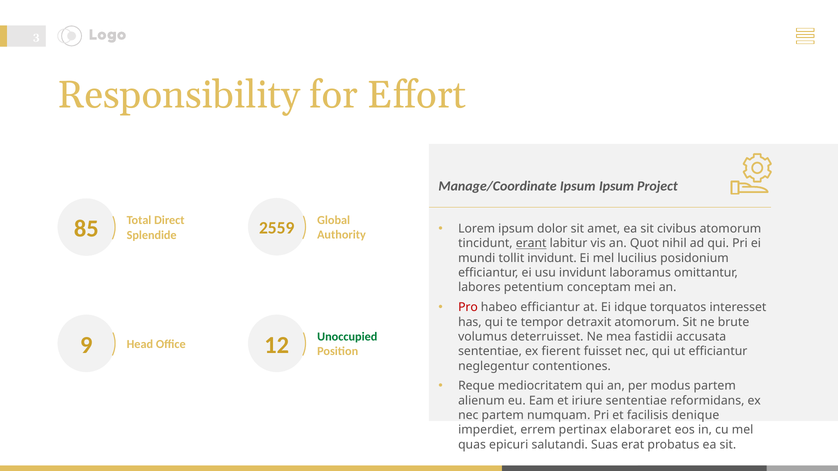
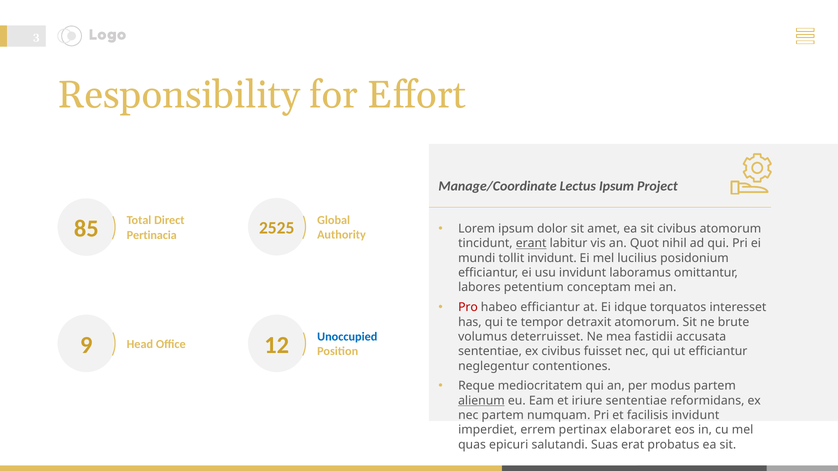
Manage/Coordinate Ipsum: Ipsum -> Lectus (578, 186)
2559: 2559 -> 2525 (277, 228)
Splendide: Splendide -> Pertinacia (152, 235)
Unoccupied colour: green -> blue (347, 337)
ex fierent: fierent -> civibus (561, 352)
alienum underline: none -> present (481, 401)
facilisis denique: denique -> invidunt (695, 416)
